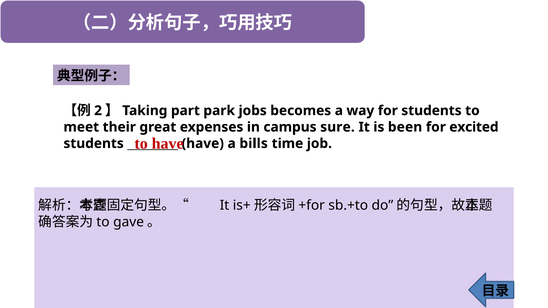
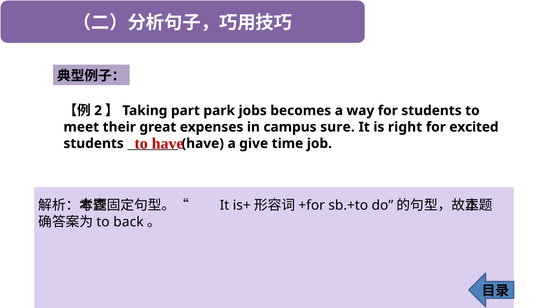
been: been -> right (405, 127)
bills: bills -> give (254, 144)
gave: gave -> back (129, 222)
